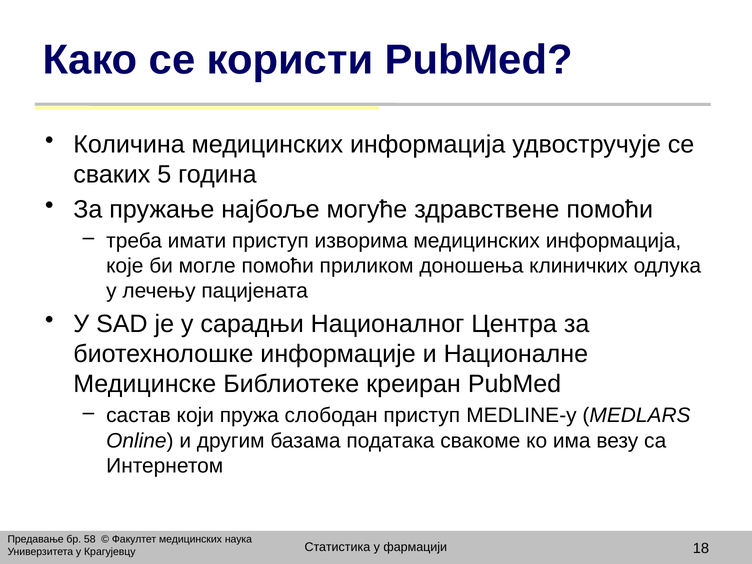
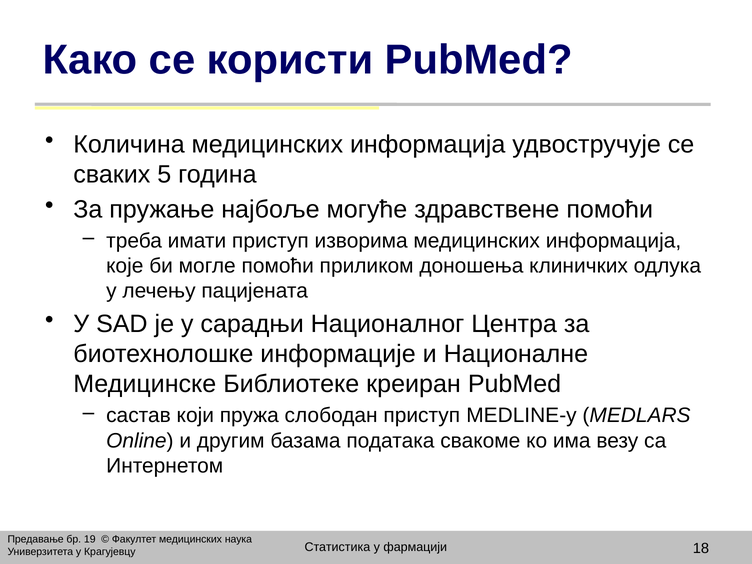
58: 58 -> 19 (90, 539)
